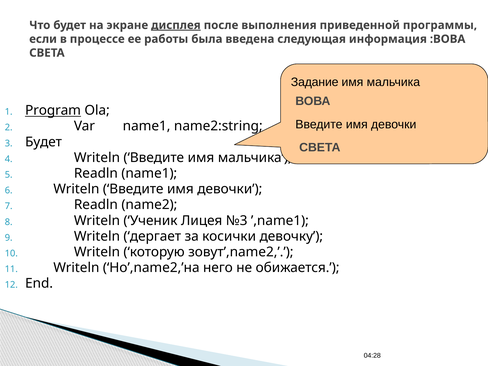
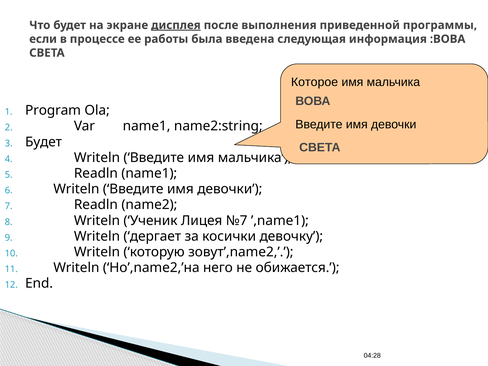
Задание: Задание -> Которое (315, 82)
Program underline: present -> none (53, 110)
№3: №3 -> №7 (237, 221)
